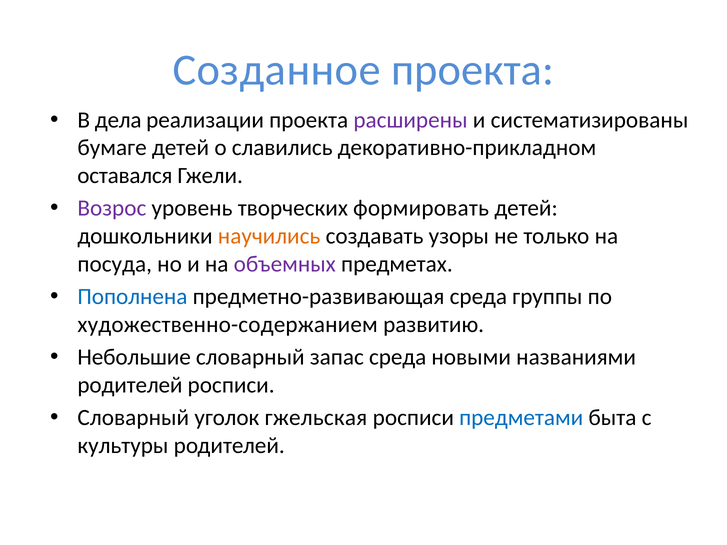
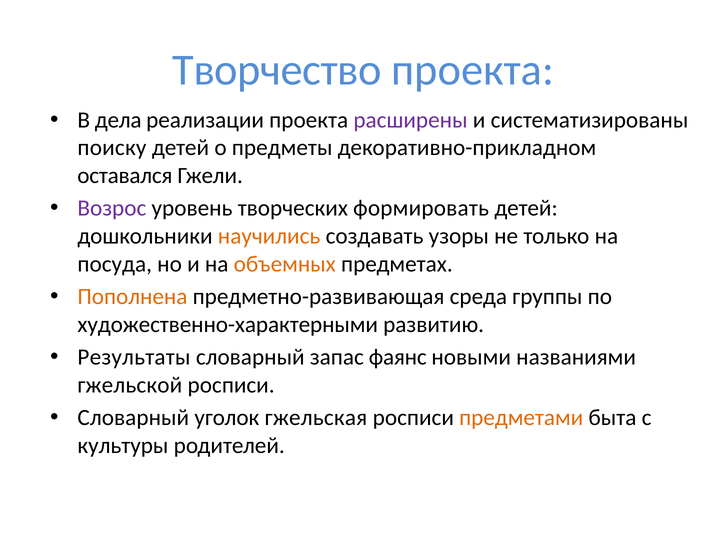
Созданное: Созданное -> Творчество (277, 70)
бумаге: бумаге -> поиску (112, 148)
славились: славились -> предметы (282, 148)
объемных colour: purple -> orange (285, 264)
Пополнена colour: blue -> orange (132, 297)
художественно-содержанием: художественно-содержанием -> художественно-характерными (228, 325)
Небольшие: Небольшие -> Результаты (134, 357)
запас среда: среда -> фаянс (398, 357)
родителей: родителей -> гжельской (130, 385)
предметами colour: blue -> orange (521, 418)
